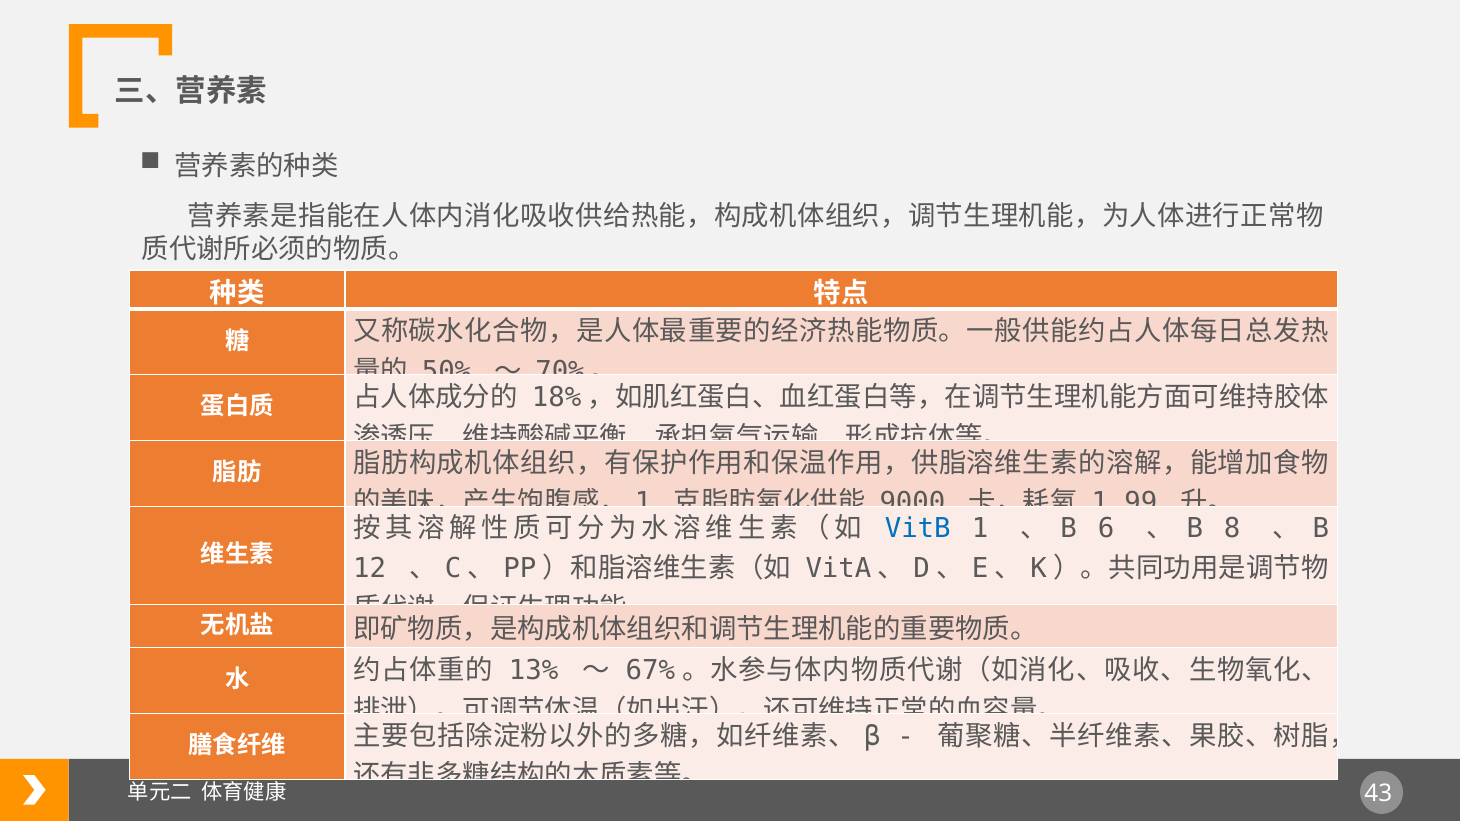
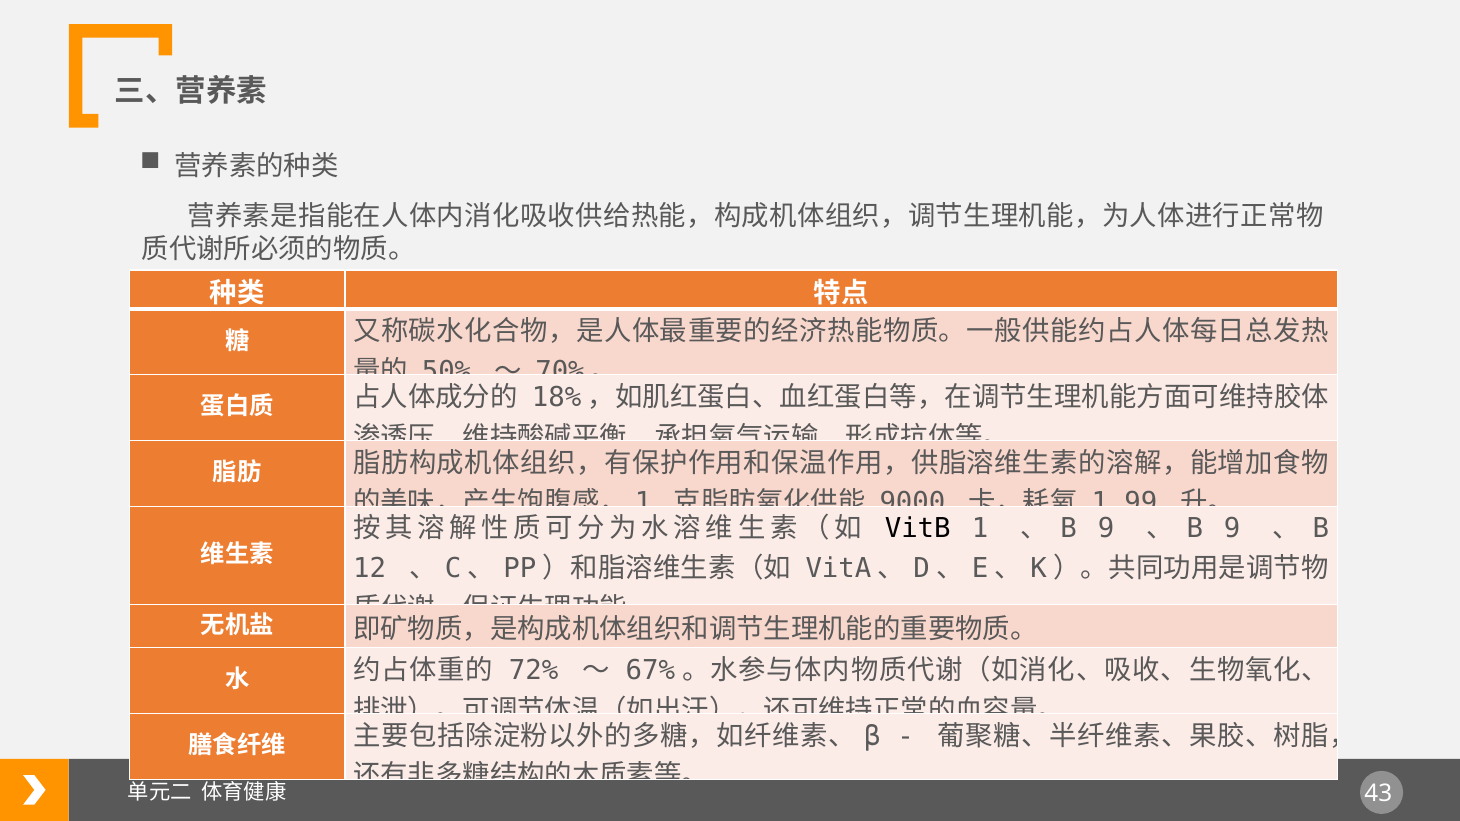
VitB colour: blue -> black (918, 529)
6: 6 -> 9 (1106, 529)
8: 8 -> 9 (1232, 529)
13%: 13% -> 72% (534, 671)
